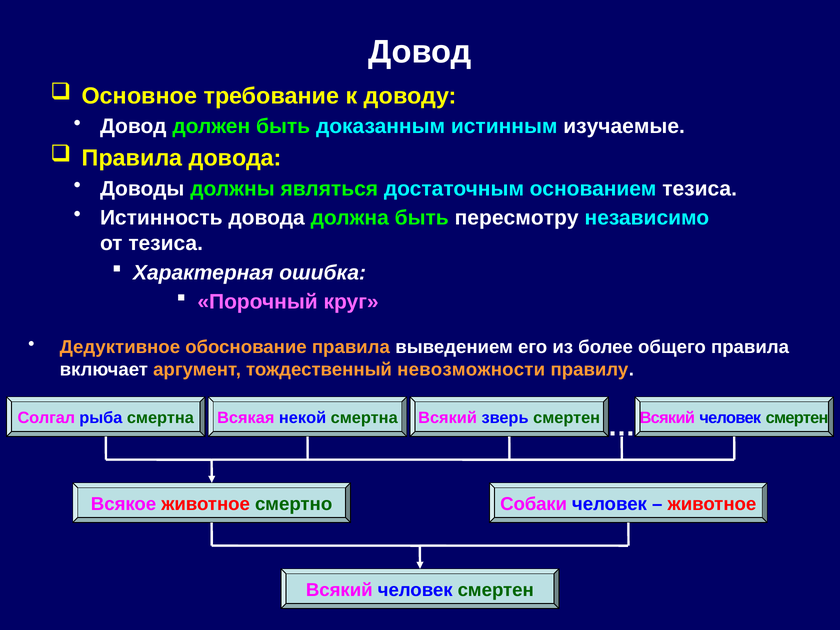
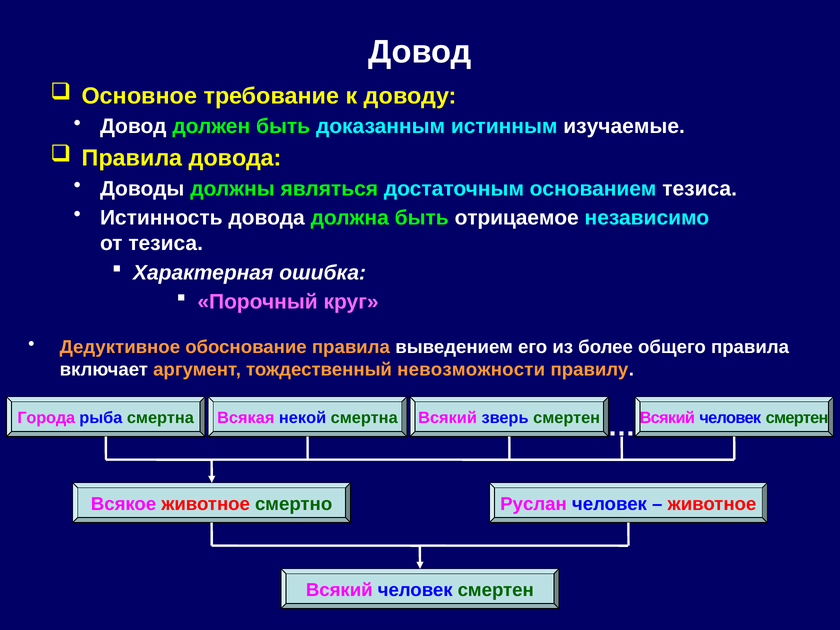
пересмотру: пересмотру -> отрицаемое (517, 218)
Солгал: Солгал -> Города (46, 418)
Собаки: Собаки -> Руслан (534, 504)
